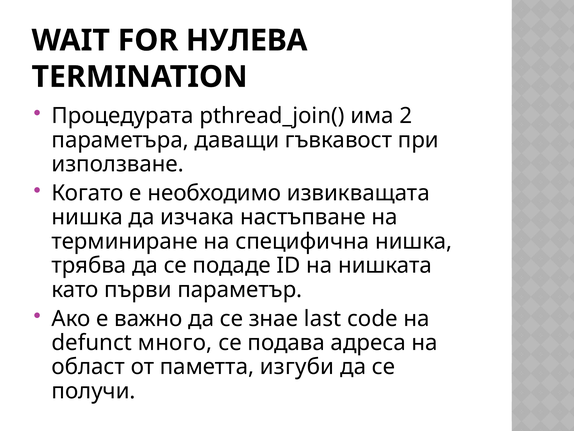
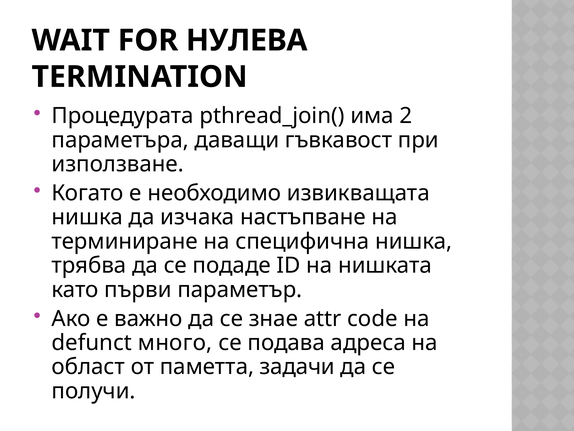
last: last -> attr (323, 318)
изгуби: изгуби -> задачи (297, 367)
